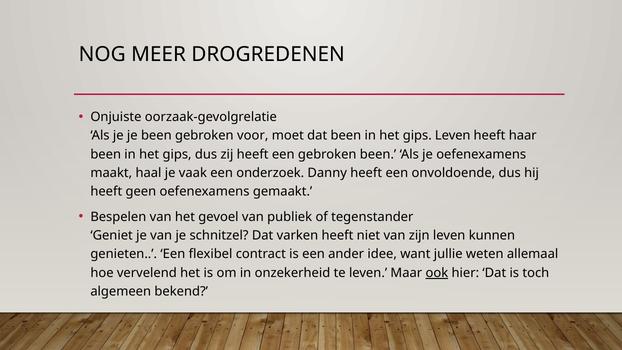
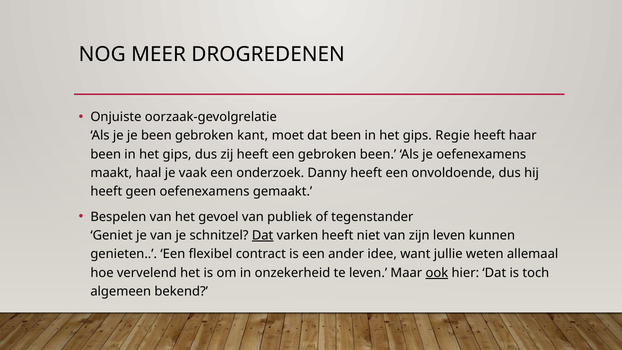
voor: voor -> kant (253, 136)
gips Leven: Leven -> Regie (453, 136)
Dat underline: none -> present (263, 235)
